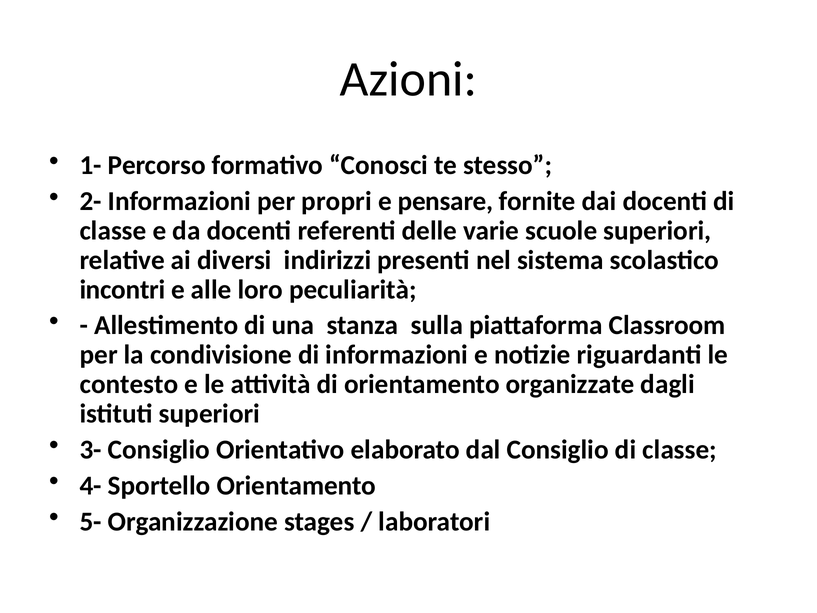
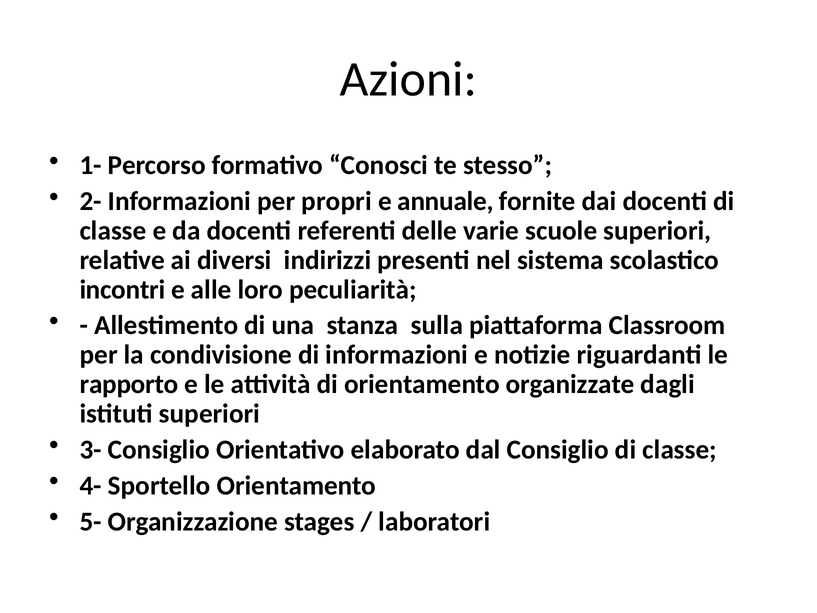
pensare: pensare -> annuale (446, 201)
contesto: contesto -> rapporto (129, 384)
